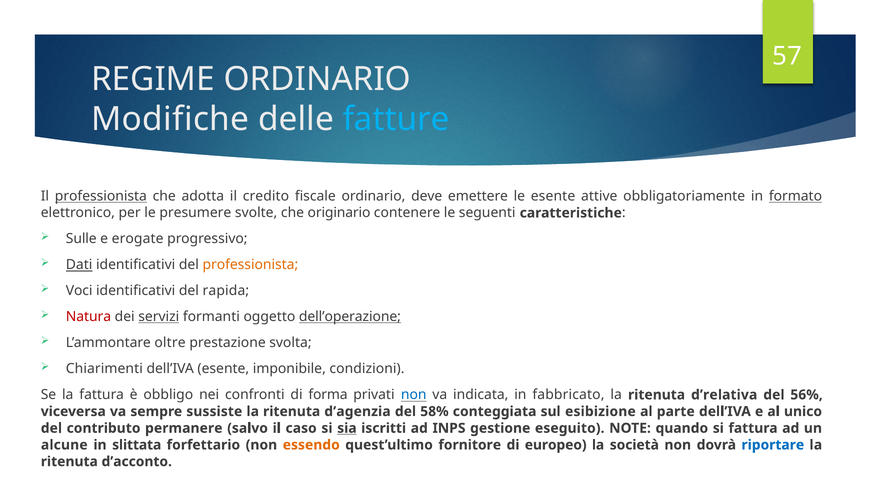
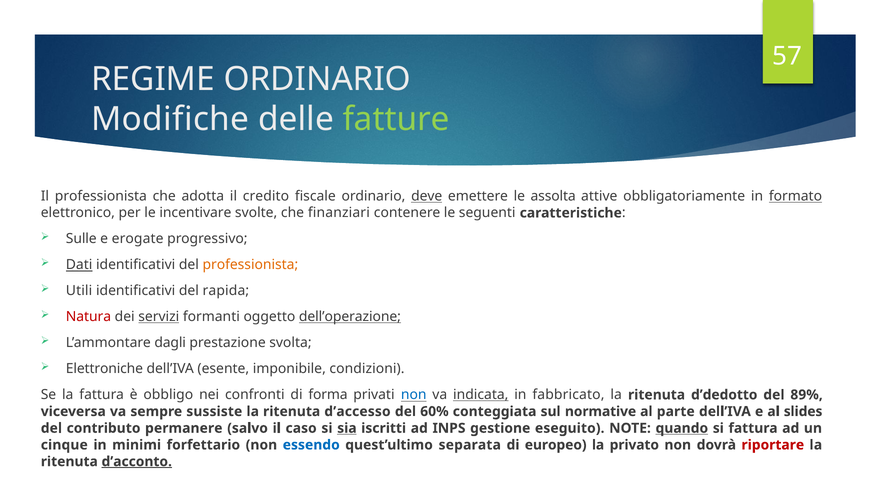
fatture colour: light blue -> light green (396, 119)
professionista underline: present -> none (101, 196)
deve underline: none -> present (427, 196)
le esente: esente -> assolta (553, 196)
presumere: presumere -> incentivare (195, 213)
originario: originario -> finanziari (339, 213)
Voci: Voci -> Utili (79, 291)
oltre: oltre -> dagli (170, 343)
Chiarimenti: Chiarimenti -> Elettroniche (104, 369)
indicata underline: none -> present (481, 395)
d’relativa: d’relativa -> d’dedotto (724, 395)
56%: 56% -> 89% (807, 395)
d’agenzia: d’agenzia -> d’accesso (357, 412)
58%: 58% -> 60% (434, 412)
esibizione: esibizione -> normative (601, 412)
unico: unico -> slides (803, 412)
quando underline: none -> present (682, 428)
alcune: alcune -> cinque (64, 445)
slittata: slittata -> minimi (137, 445)
essendo colour: orange -> blue (311, 445)
fornitore: fornitore -> separata (470, 445)
società: società -> privato (634, 445)
riportare colour: blue -> red (773, 445)
d’acconto underline: none -> present (137, 462)
